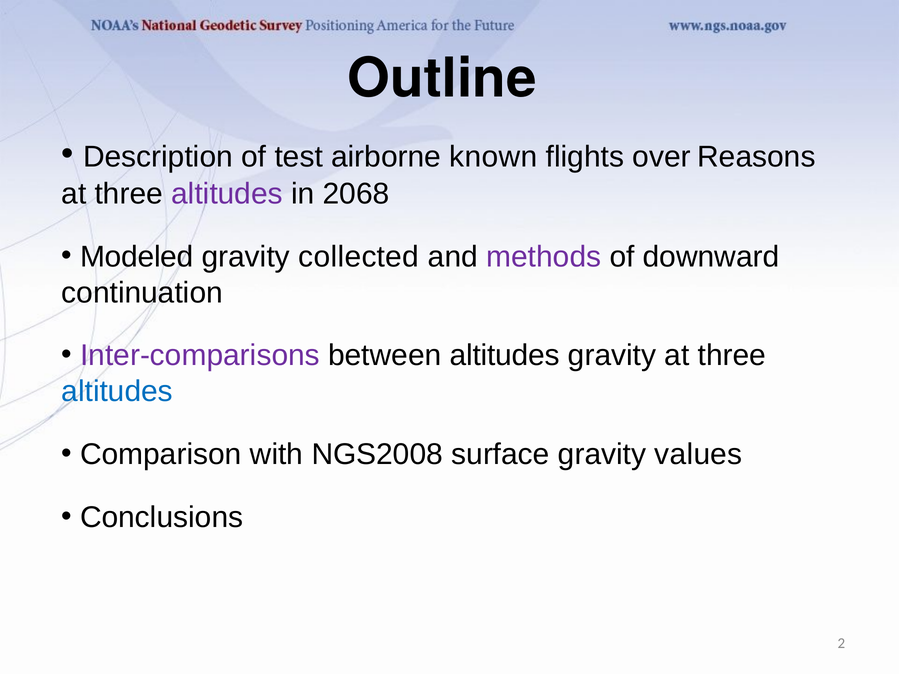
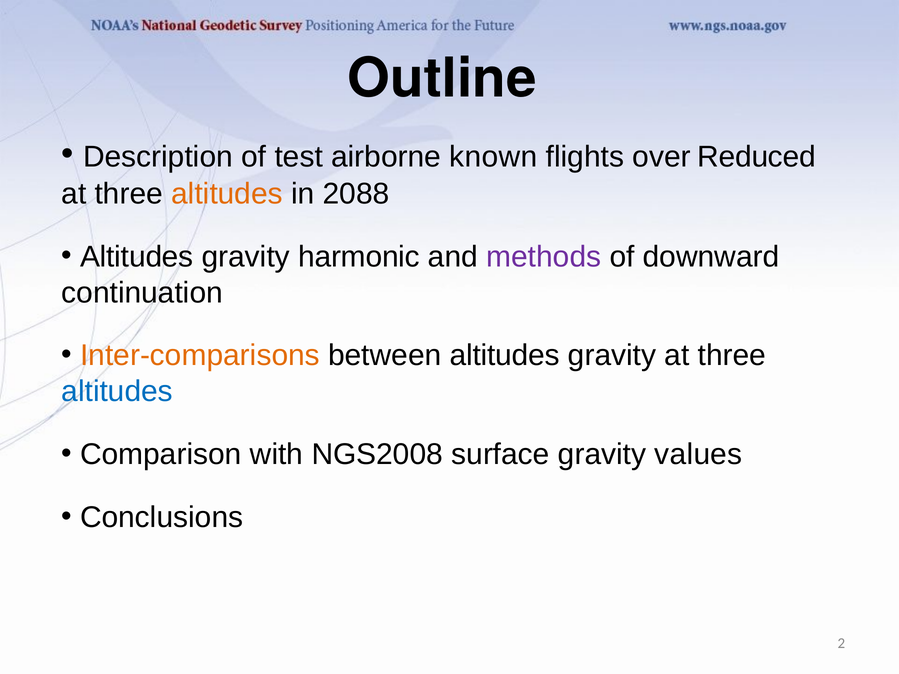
Reasons: Reasons -> Reduced (757, 157)
altitudes colour: purple -> orange (227, 194)
2068: 2068 -> 2088 (356, 194)
Modeled: Modeled -> Altitudes (137, 257)
collected: collected -> harmonic (359, 257)
Inter-comparisons colour: purple -> orange (200, 356)
